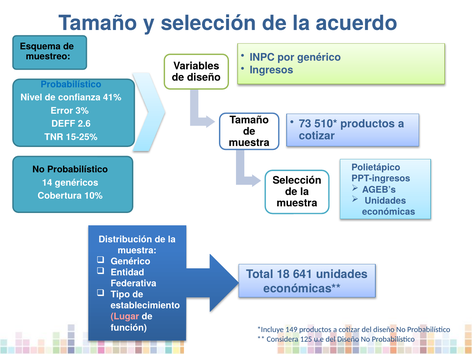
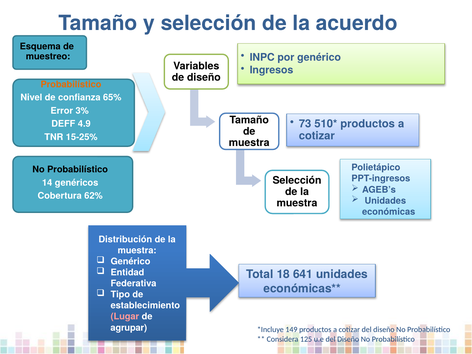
Probabilístico colour: blue -> orange (71, 84)
41%: 41% -> 65% (112, 98)
2.6: 2.6 -> 4.9 (84, 124)
10%: 10% -> 62% (94, 196)
función: función -> agrupar (129, 328)
